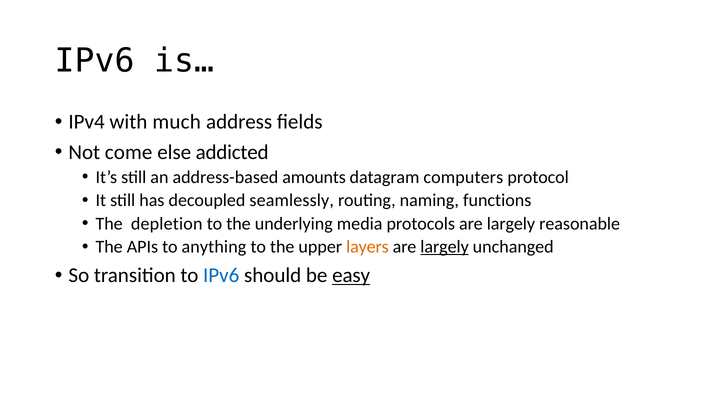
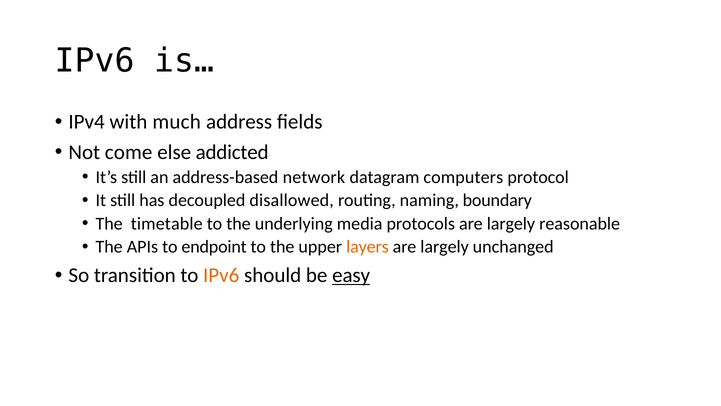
amounts: amounts -> network (314, 177)
seamlessly: seamlessly -> disallowed (292, 200)
functions: functions -> boundary (497, 200)
depletion: depletion -> timetable (167, 223)
anything: anything -> endpoint (214, 247)
largely underline: present -> none (445, 247)
IPv6 colour: blue -> orange (221, 275)
